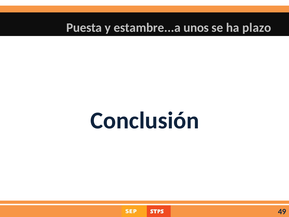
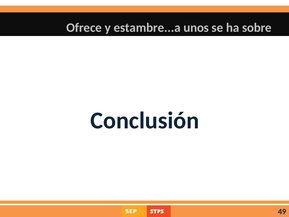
Puesta: Puesta -> Ofrece (84, 28)
plazo: plazo -> sobre (257, 28)
